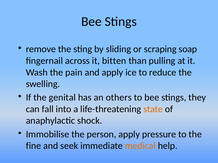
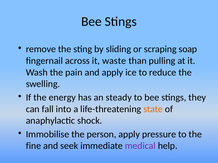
bitten: bitten -> waste (114, 61)
genital: genital -> energy (62, 98)
others: others -> steady (119, 98)
medical colour: orange -> purple (140, 146)
